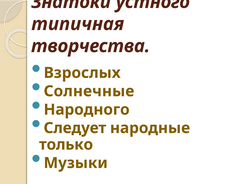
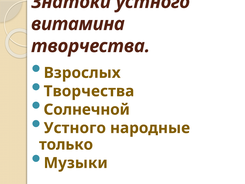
типичная: типичная -> витамина (78, 24)
Солнечные: Солнечные -> Творчества (89, 91)
Народного: Народного -> Солнечной (87, 109)
Следует: Следует -> Устного (75, 128)
